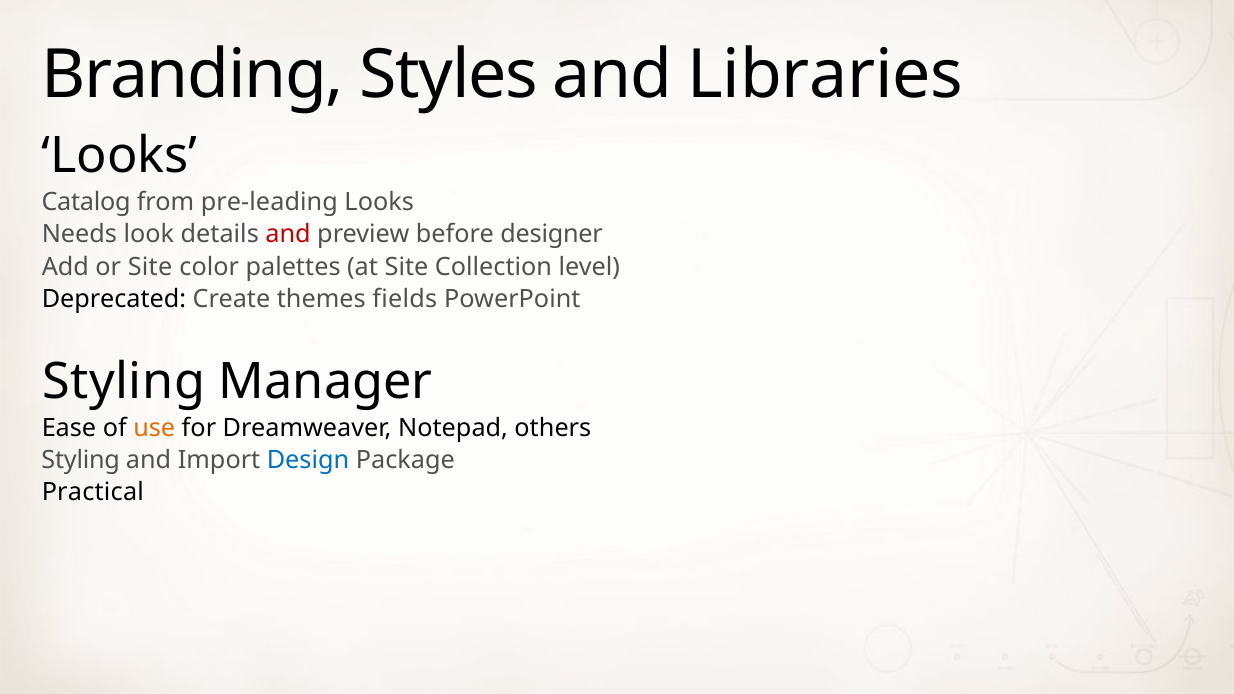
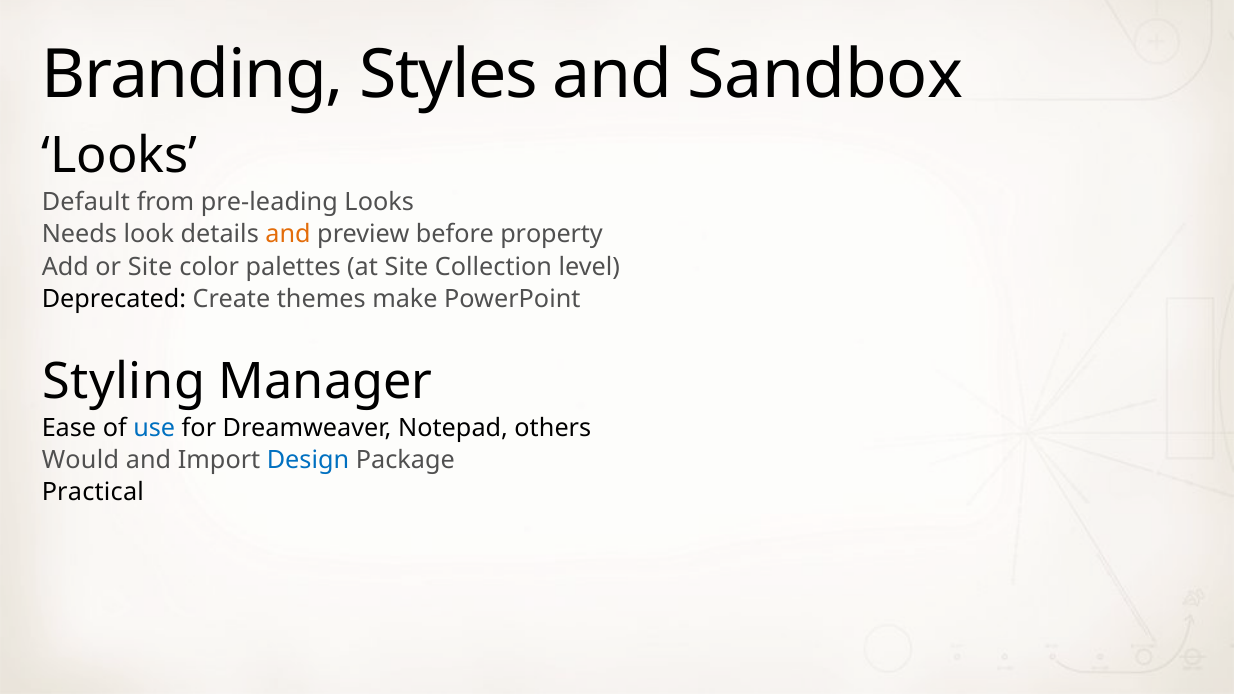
Libraries: Libraries -> Sandbox (826, 75)
Catalog: Catalog -> Default (86, 202)
and colour: red -> orange (288, 235)
designer: designer -> property (552, 235)
fields: fields -> make (405, 299)
use colour: orange -> blue (154, 428)
Styling: Styling -> Would (80, 460)
